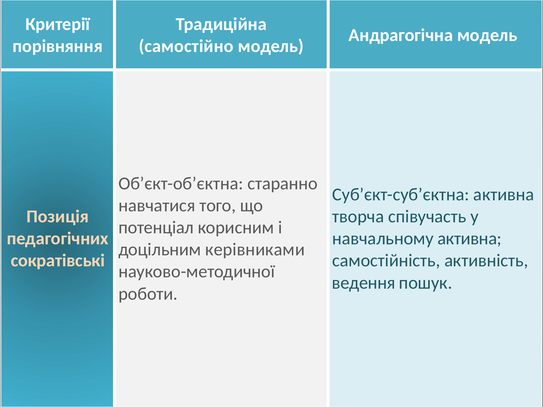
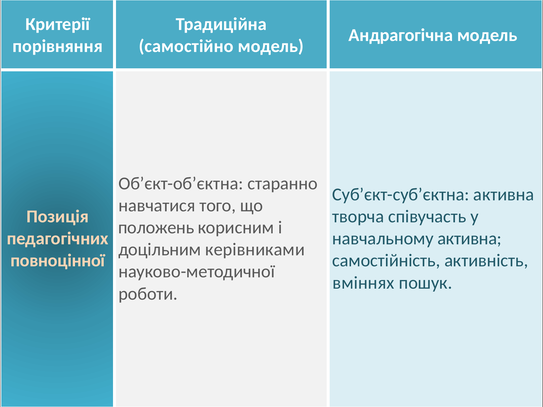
потенціал: потенціал -> положень (156, 228)
сократівські: сократівські -> повноцінної (58, 261)
ведення: ведення -> вміннях (363, 283)
